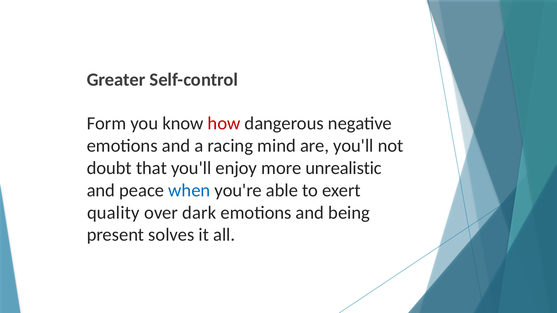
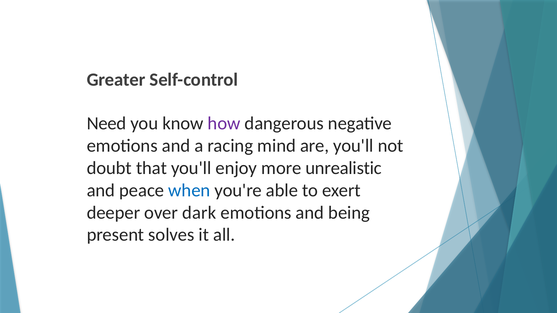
Form: Form -> Need (107, 124)
how colour: red -> purple (224, 124)
quality: quality -> deeper (113, 213)
